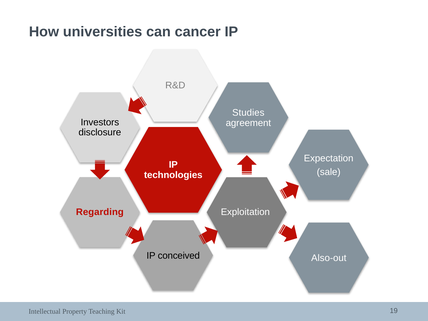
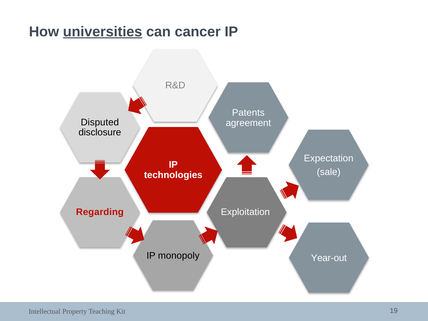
universities underline: none -> present (103, 32)
Studies: Studies -> Patents (248, 113)
Investors: Investors -> Disputed (100, 122)
conceived: conceived -> monopoly (179, 256)
Also-out: Also-out -> Year-out (329, 258)
